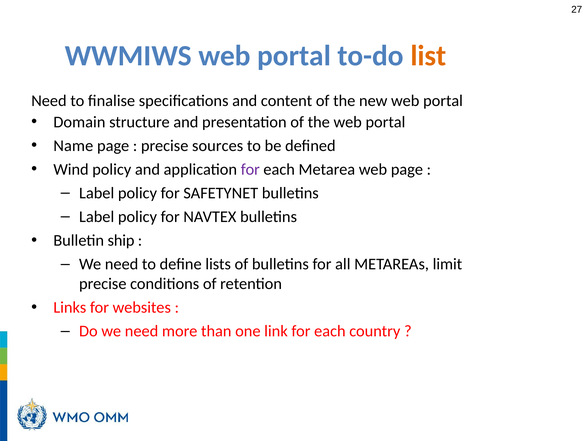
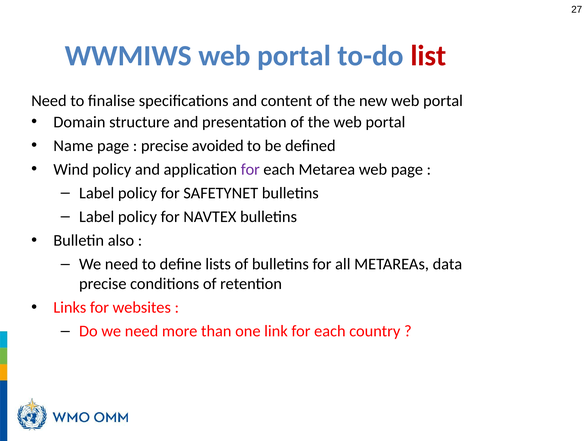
list colour: orange -> red (428, 56)
sources: sources -> avoided (218, 146)
ship: ship -> also (121, 241)
limit: limit -> data (447, 264)
